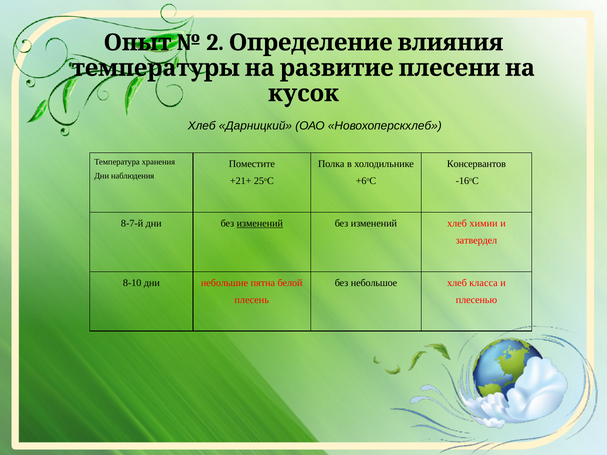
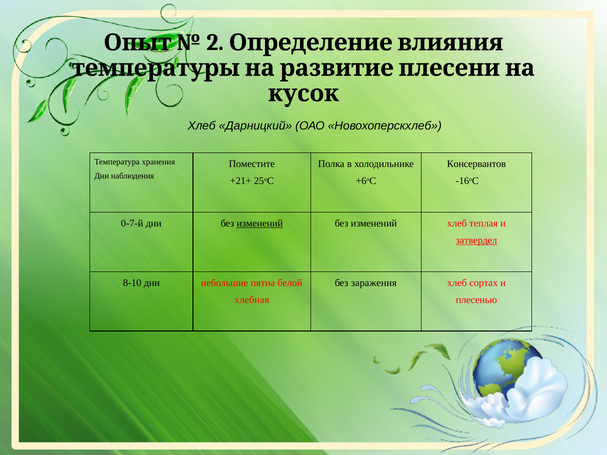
8-7-й: 8-7-й -> 0-7-й (132, 224)
химии: химии -> теплая (484, 224)
затвердел underline: none -> present (476, 240)
небольшое: небольшое -> заражения (374, 283)
класса: класса -> сортах (484, 283)
плесень: плесень -> хлебная (252, 300)
